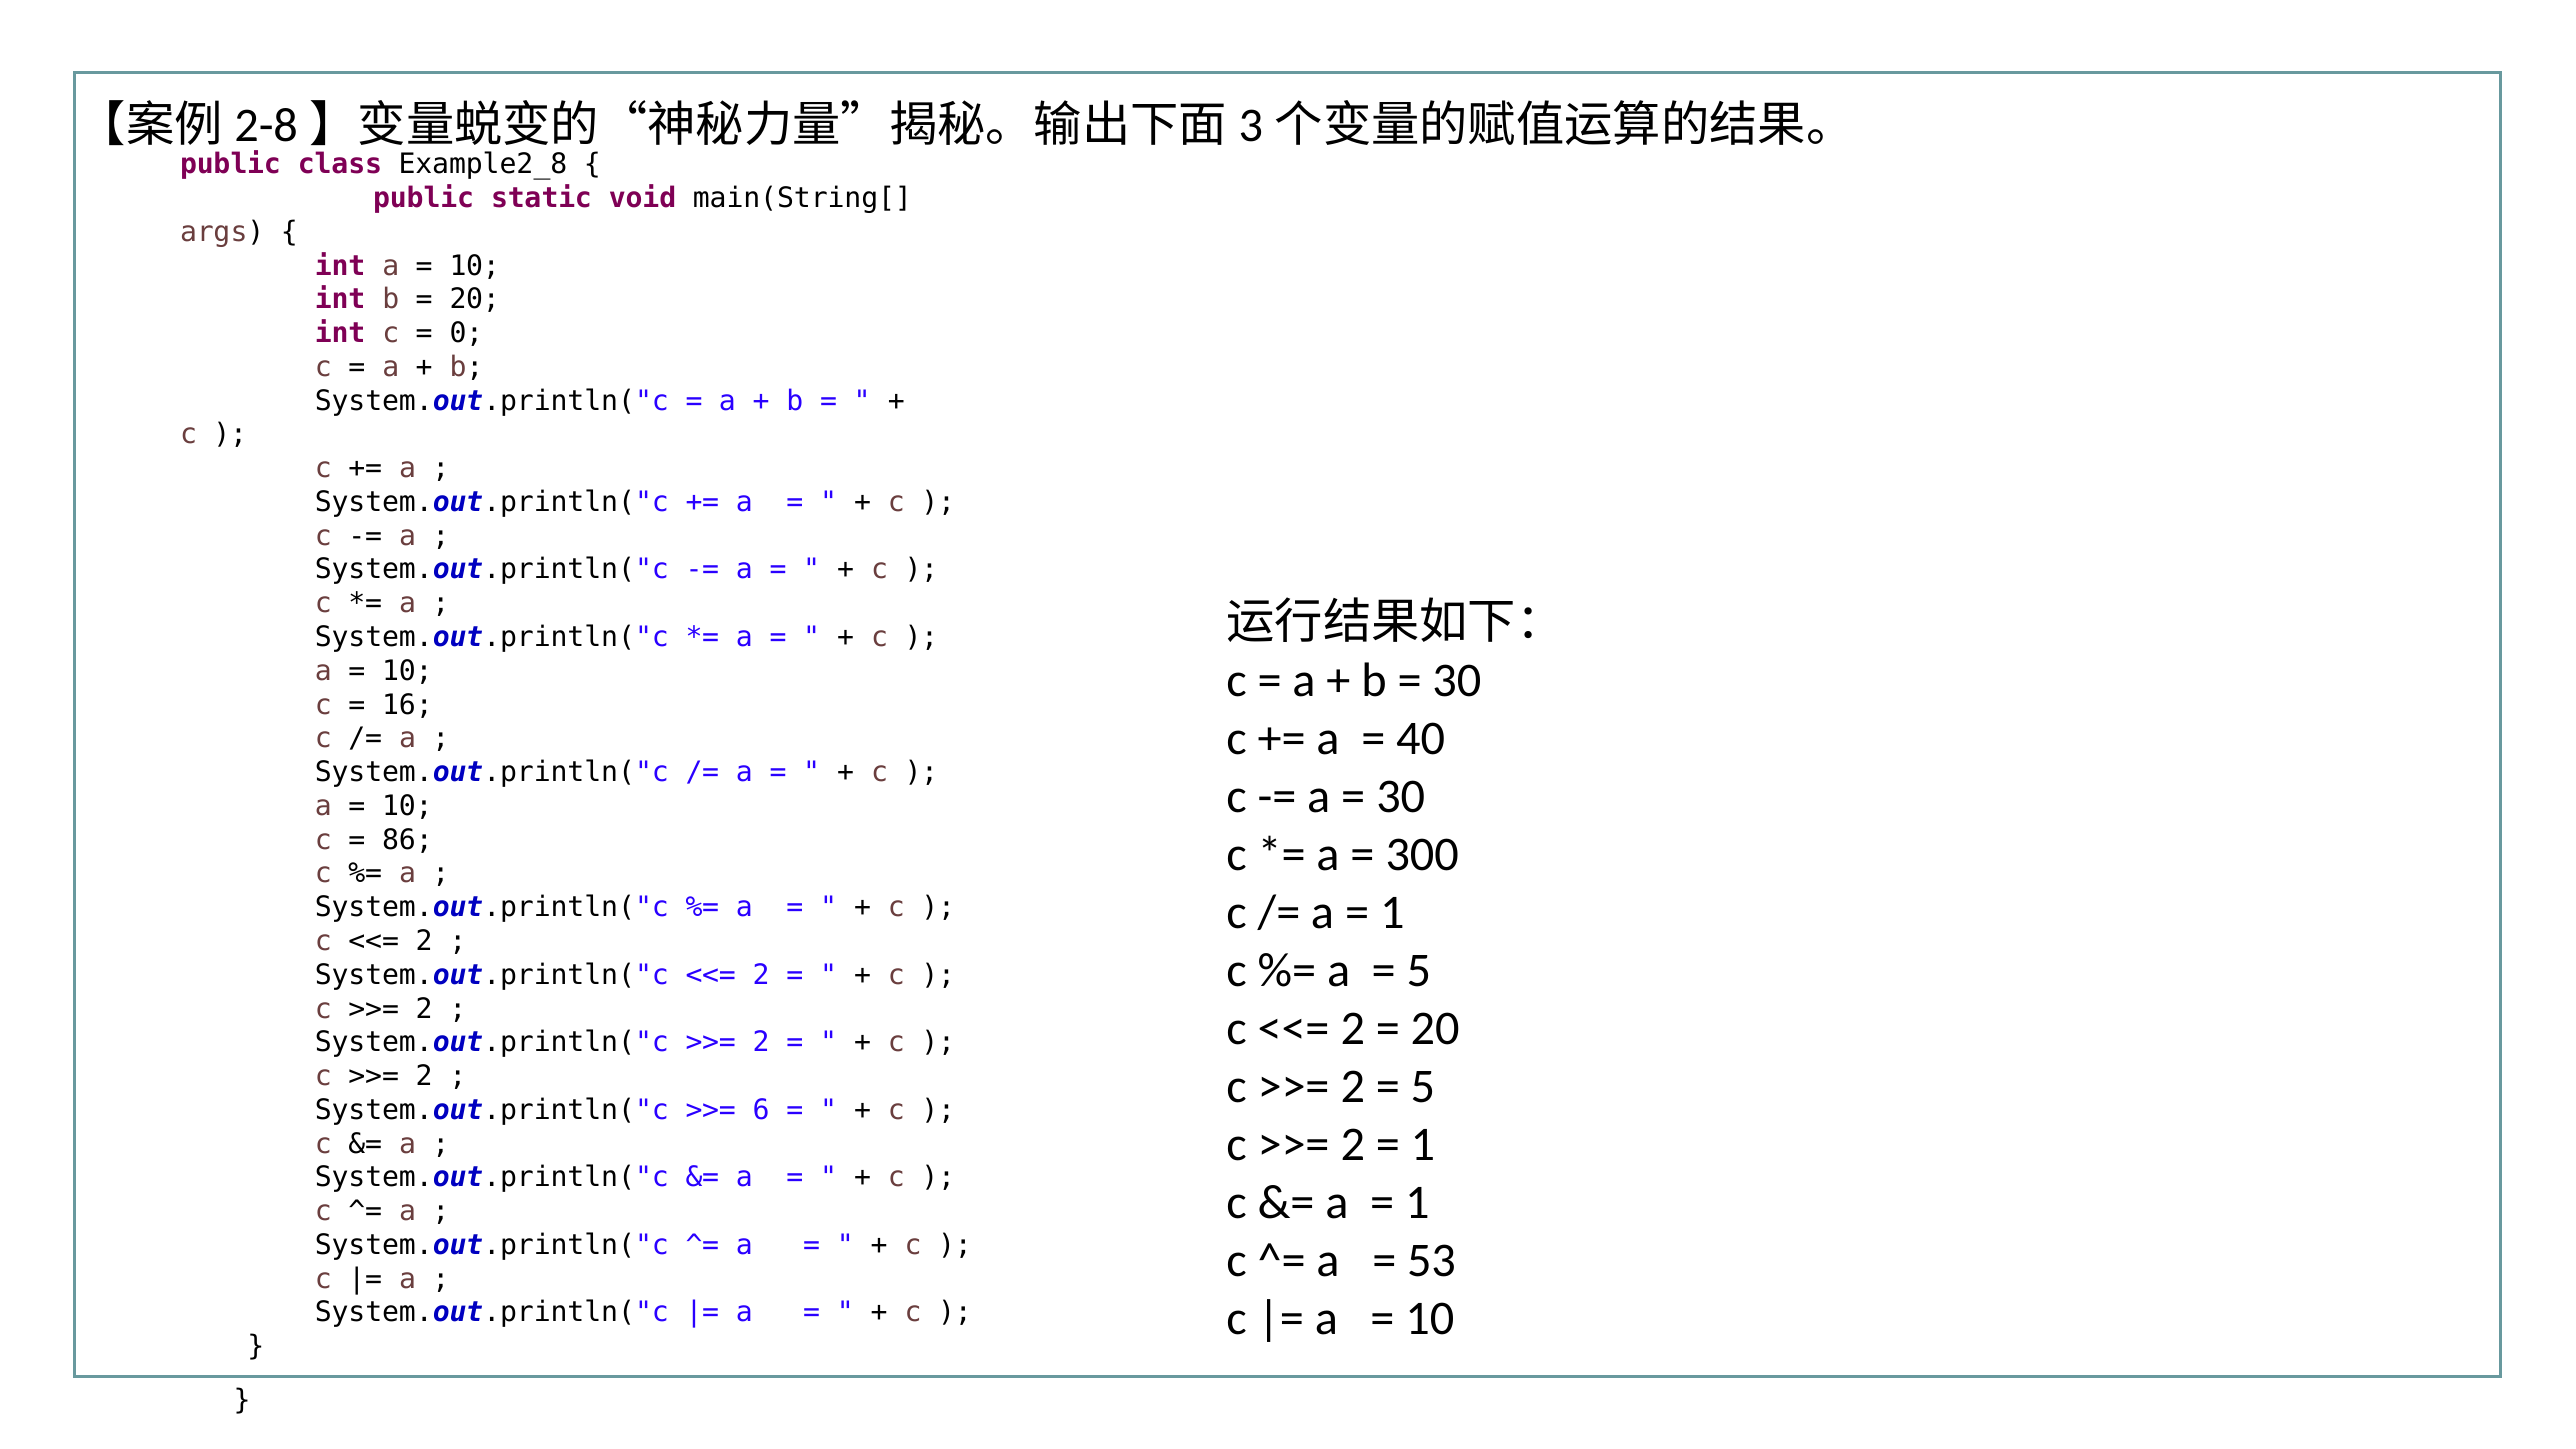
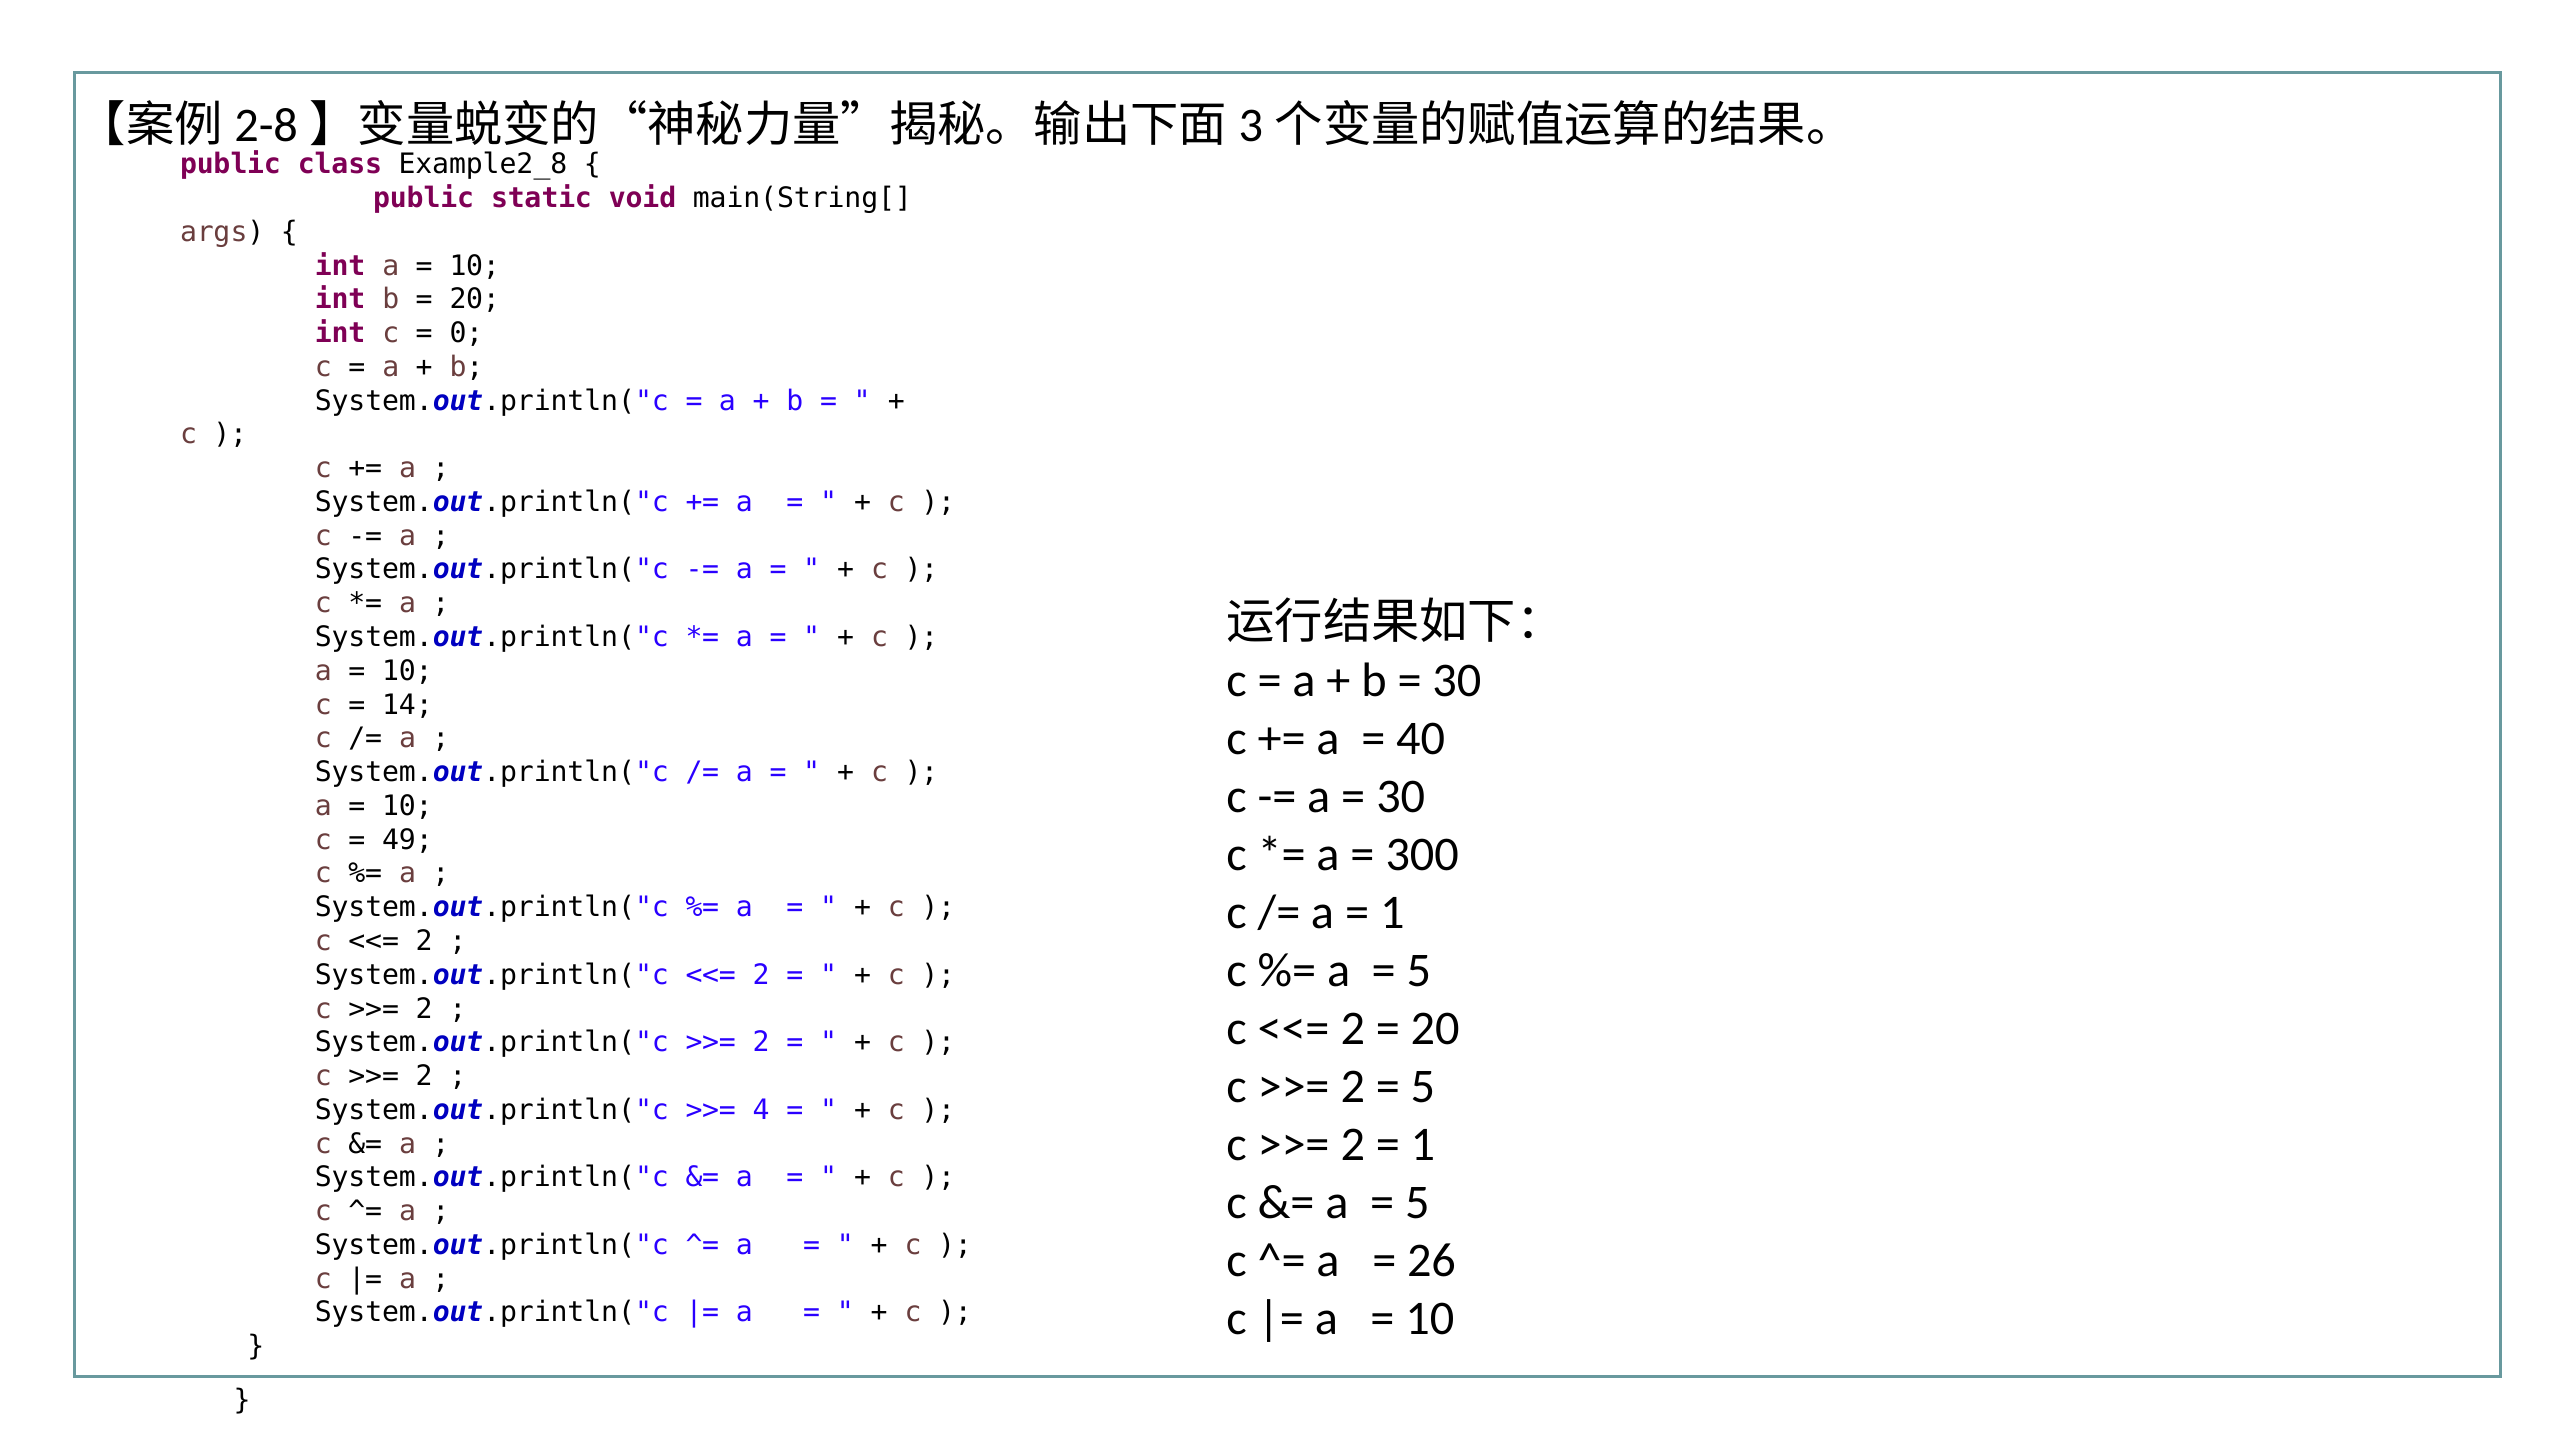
16: 16 -> 14 (407, 705)
86: 86 -> 49 (407, 840)
6: 6 -> 4 (761, 1110)
1: 1 -> 5 (1417, 1202)
53: 53 -> 26 (1431, 1260)
